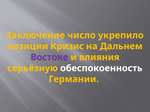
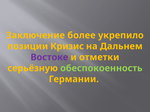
число: число -> более (81, 35)
влияния: влияния -> отметки (99, 57)
обеспокоенность colour: white -> light green (101, 68)
